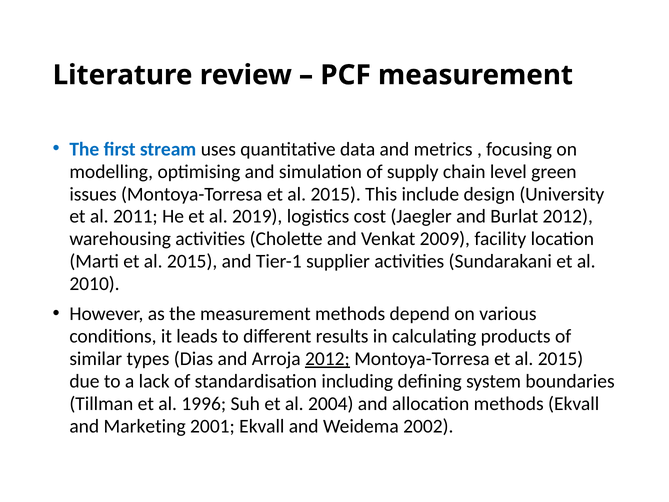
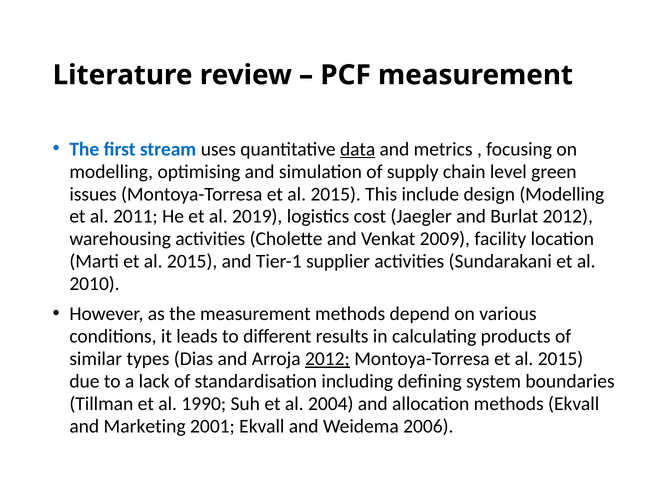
data underline: none -> present (358, 149)
design University: University -> Modelling (562, 194)
1996: 1996 -> 1990 (204, 404)
2002: 2002 -> 2006 (428, 426)
